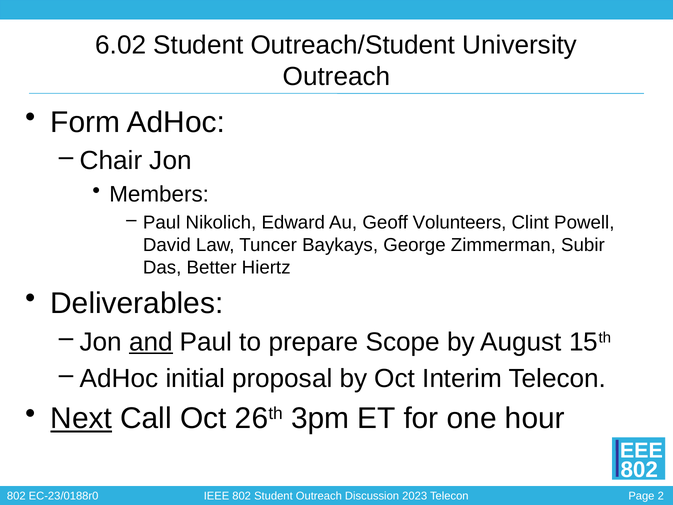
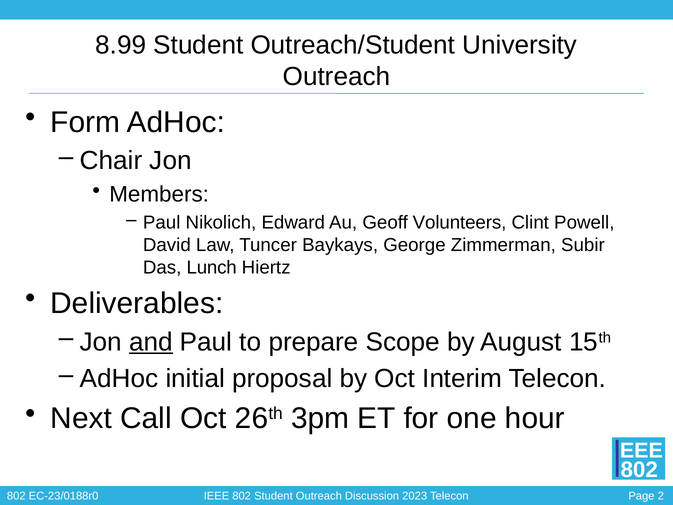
6.02: 6.02 -> 8.99 (121, 45)
Better: Better -> Lunch (212, 267)
Next underline: present -> none (81, 418)
